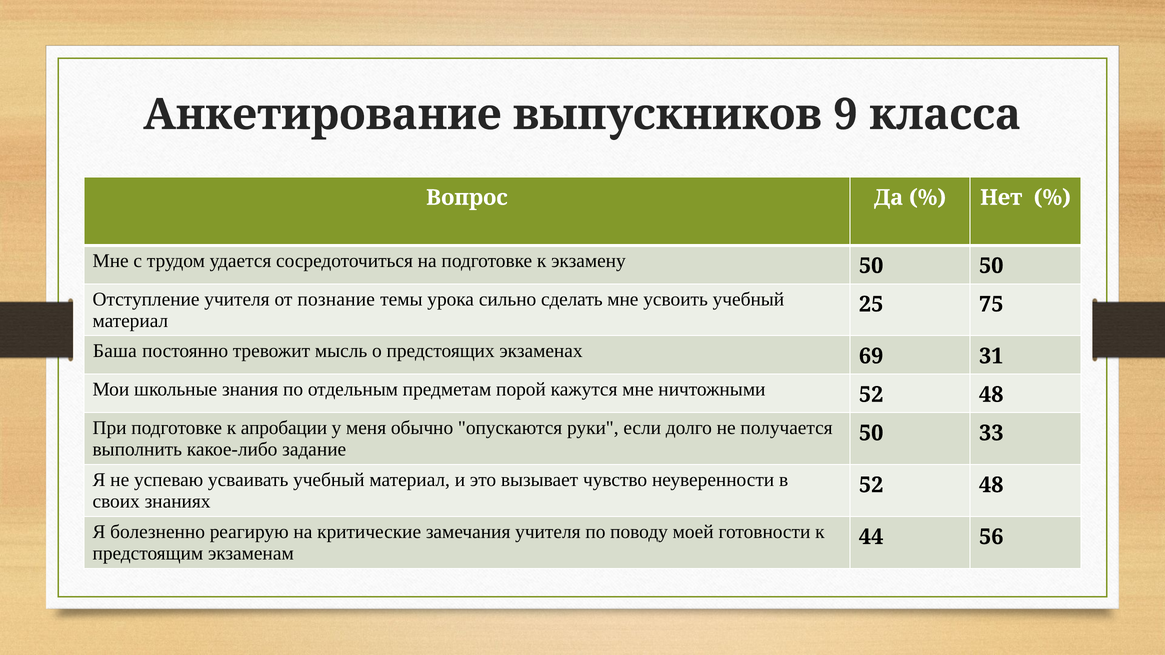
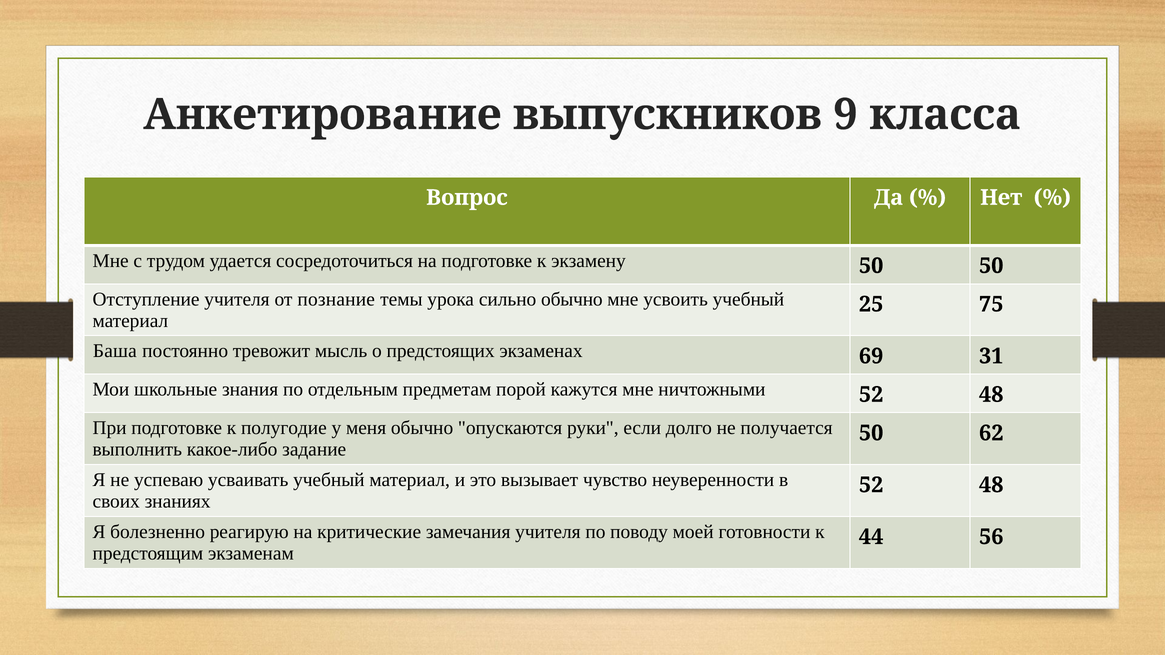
сильно сделать: сделать -> обычно (572, 299)
апробации: апробации -> полугодие (284, 428)
33: 33 -> 62 (991, 433)
